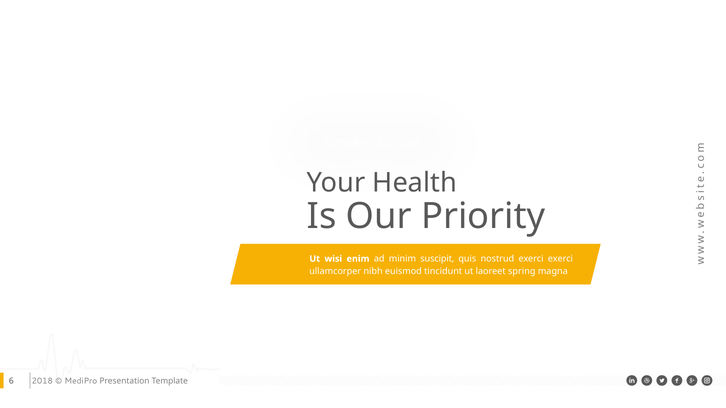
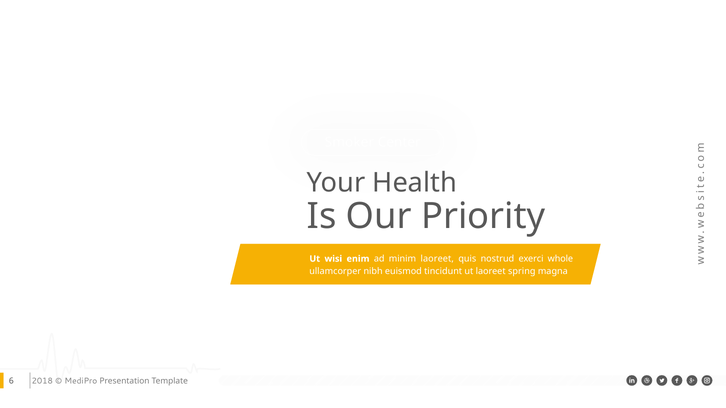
minim suscipit: suscipit -> laoreet (437, 259)
exerci exerci: exerci -> whole (560, 259)
